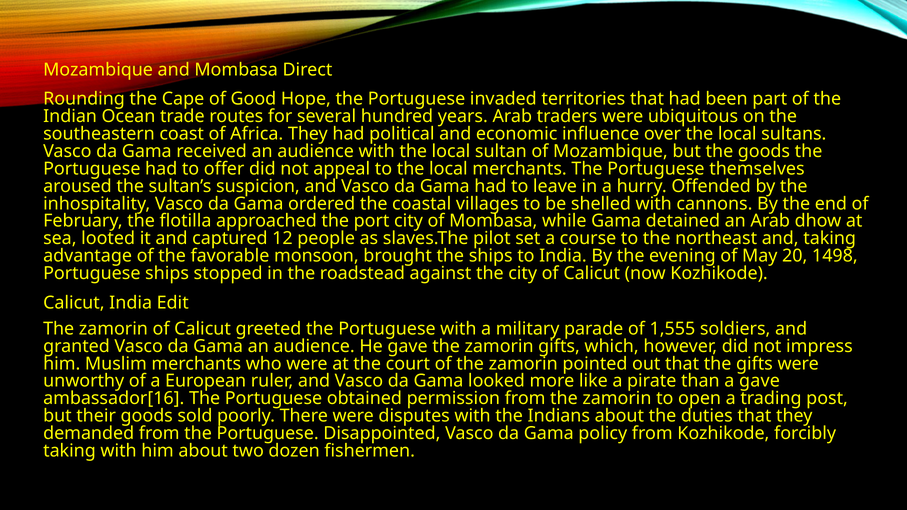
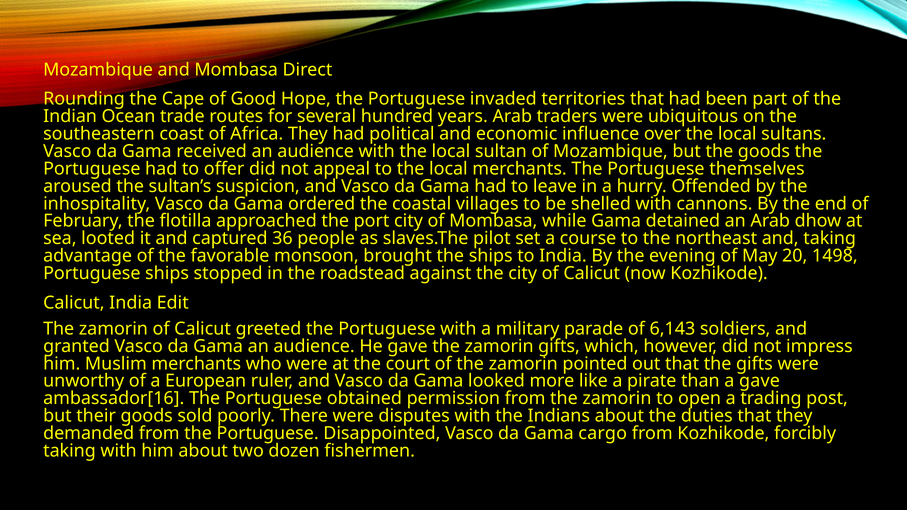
12: 12 -> 36 (282, 239)
1,555: 1,555 -> 6,143 (672, 329)
policy: policy -> cargo (603, 433)
